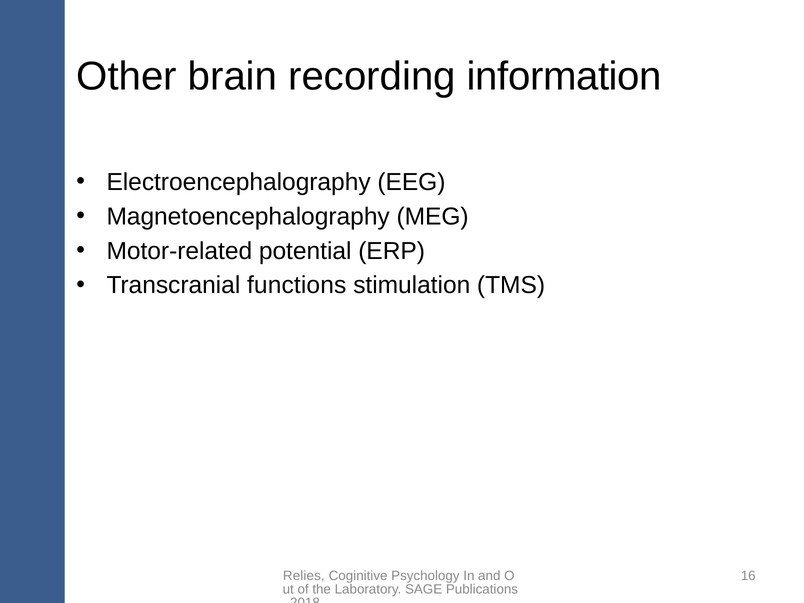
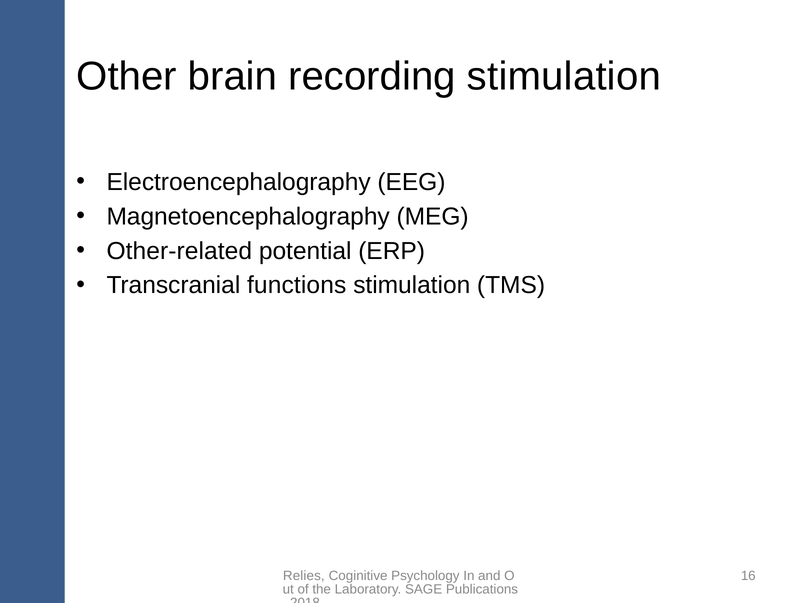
recording information: information -> stimulation (564, 77)
Motor-related: Motor-related -> Other-related (179, 251)
